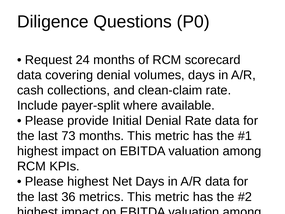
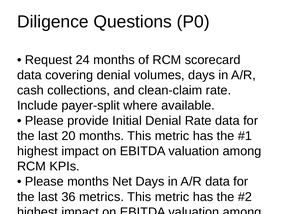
73: 73 -> 20 (68, 136)
Please highest: highest -> months (88, 181)
